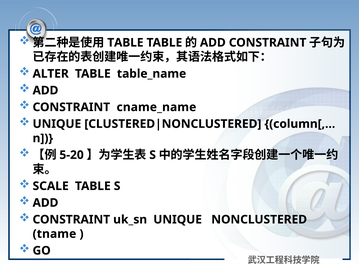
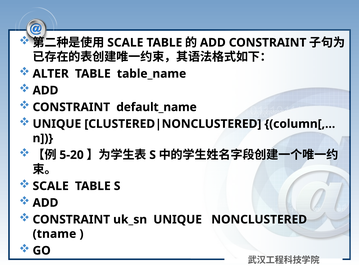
TABLE: TABLE -> SCALE (125, 43)
cname_name: cname_name -> default_name (157, 107)
